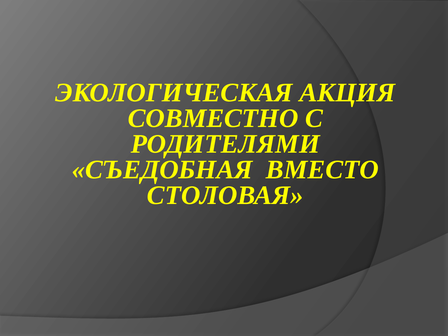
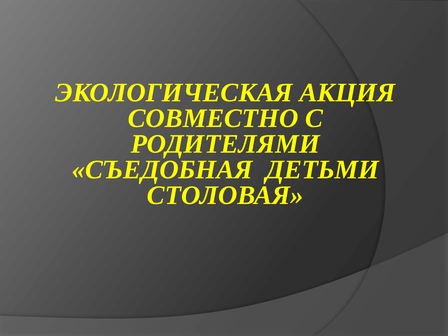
ВМЕСТО: ВМЕСТО -> ДЕТЬМИ (322, 170)
